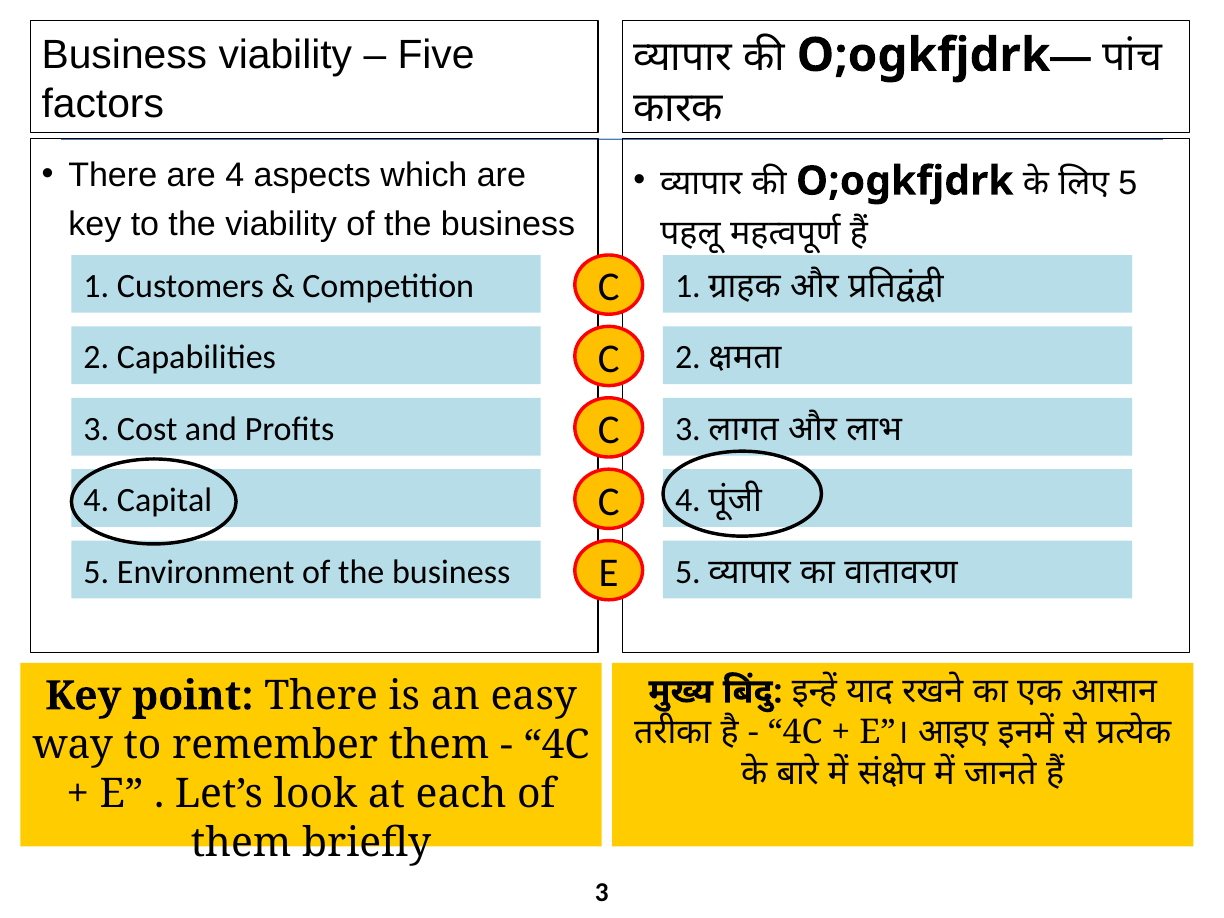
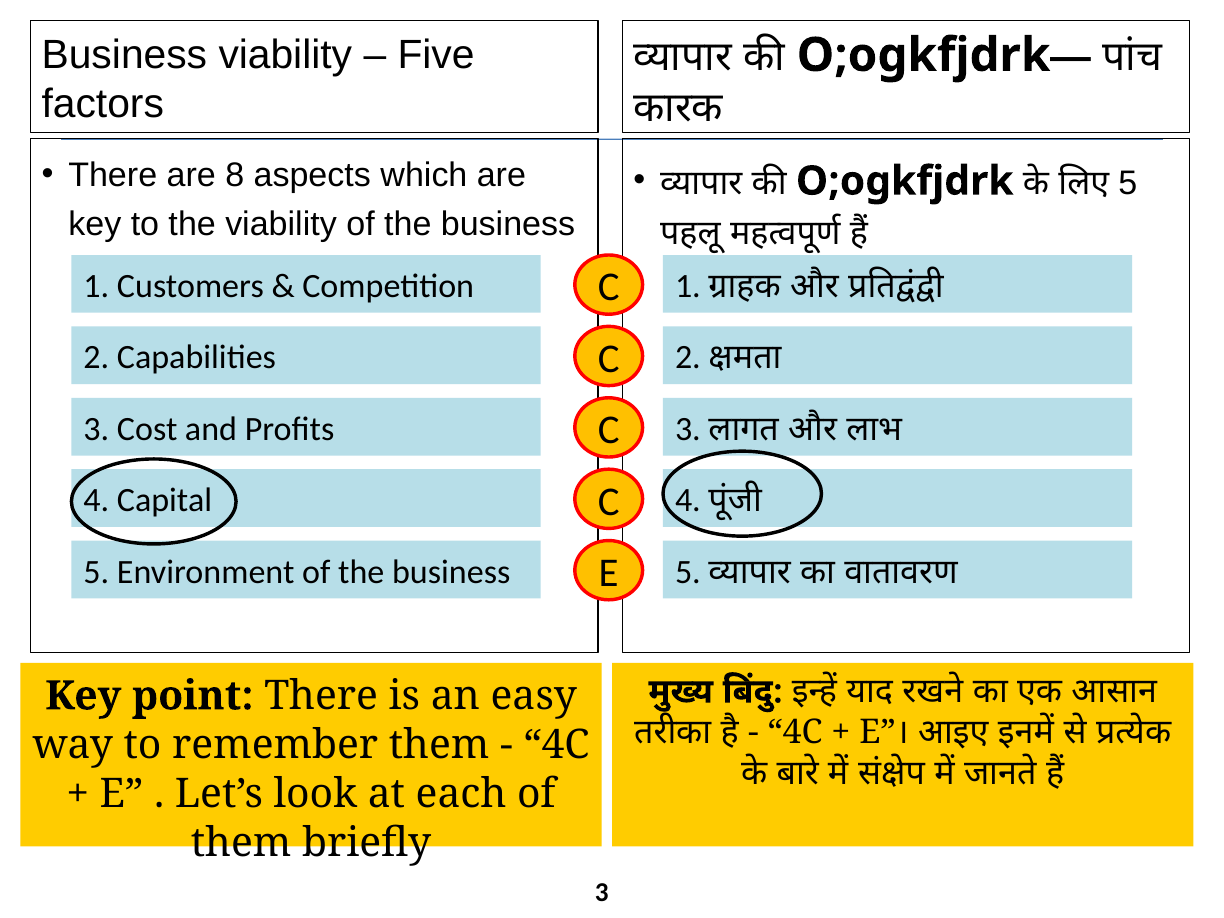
are 4: 4 -> 8 (235, 175)
